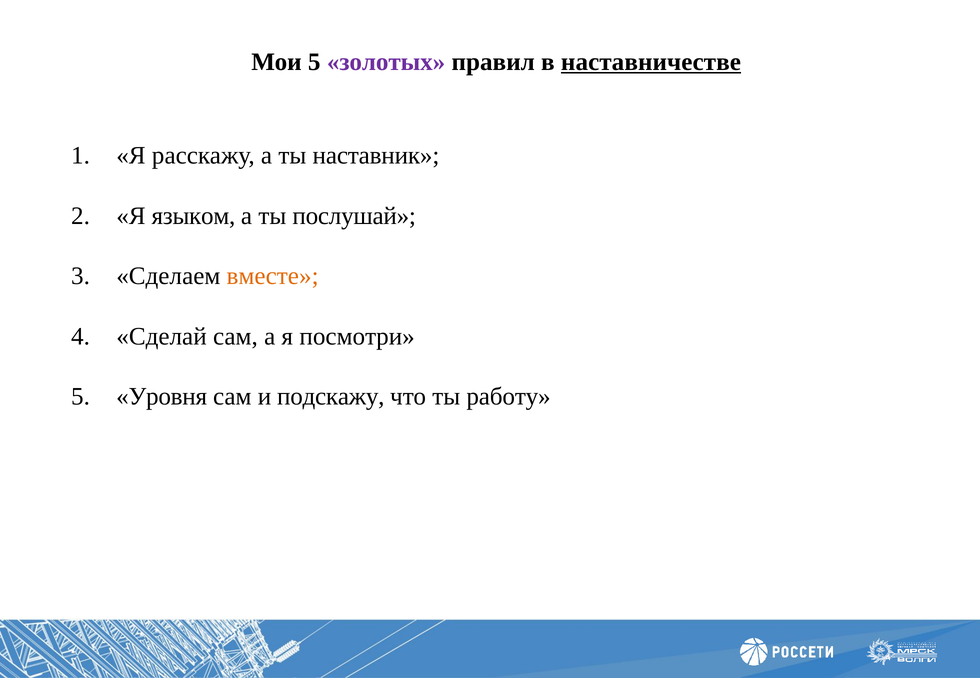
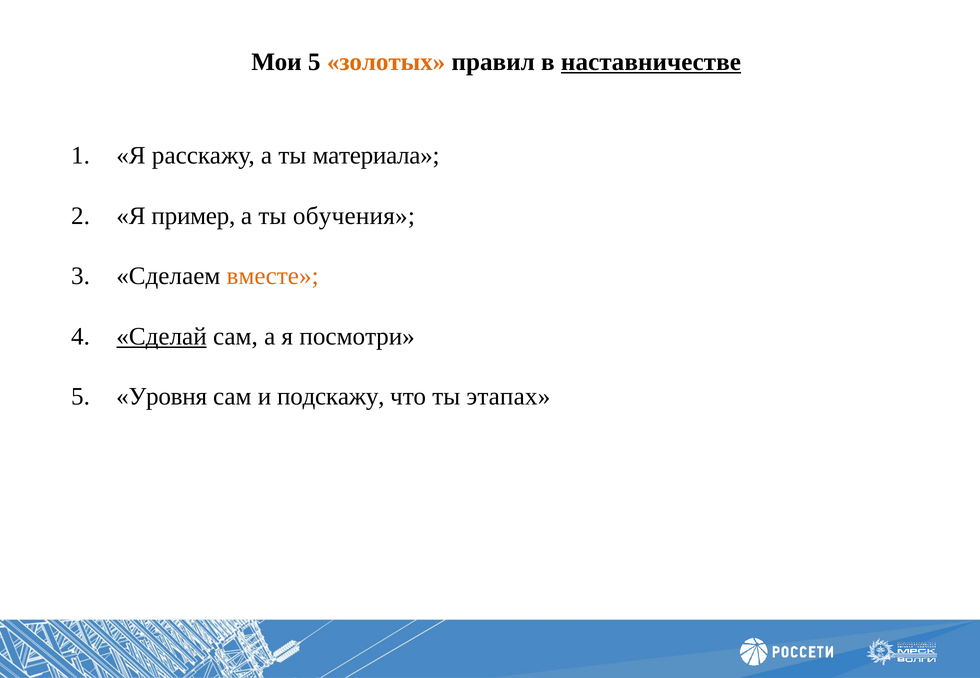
золотых colour: purple -> orange (386, 62)
наставник: наставник -> материала (376, 156)
языком: языком -> пример (193, 216)
послушай: послушай -> обучения (354, 216)
Сделай underline: none -> present (162, 337)
работу: работу -> этапах (508, 397)
